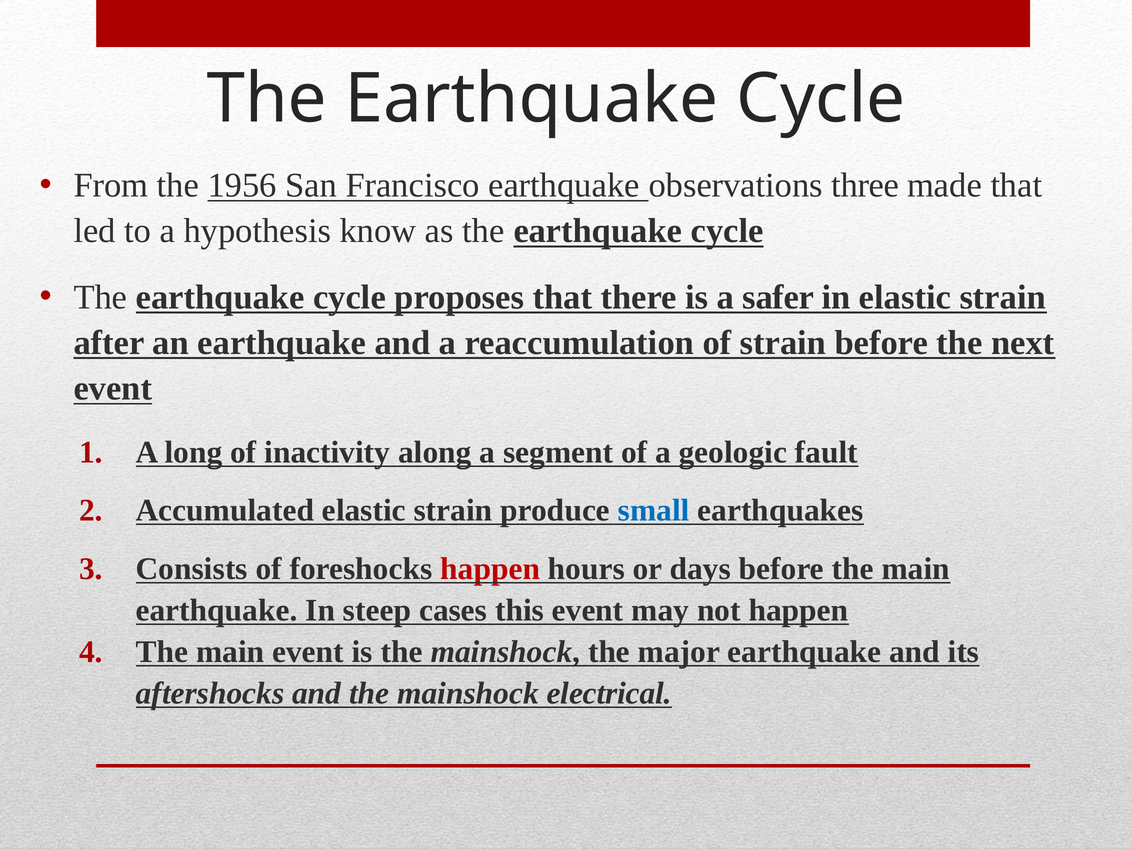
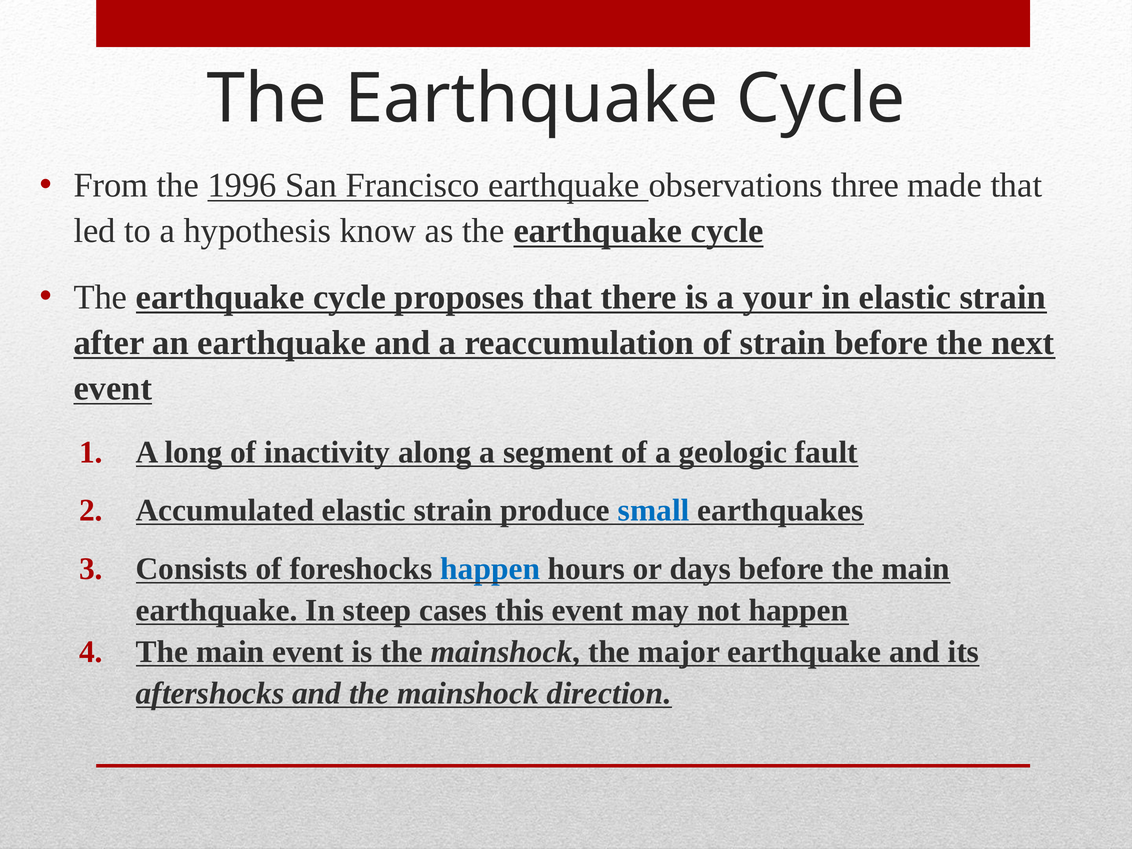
1956: 1956 -> 1996 (242, 185)
safer: safer -> your (778, 297)
happen colour: red -> blue (490, 569)
electrical: electrical -> direction (609, 693)
